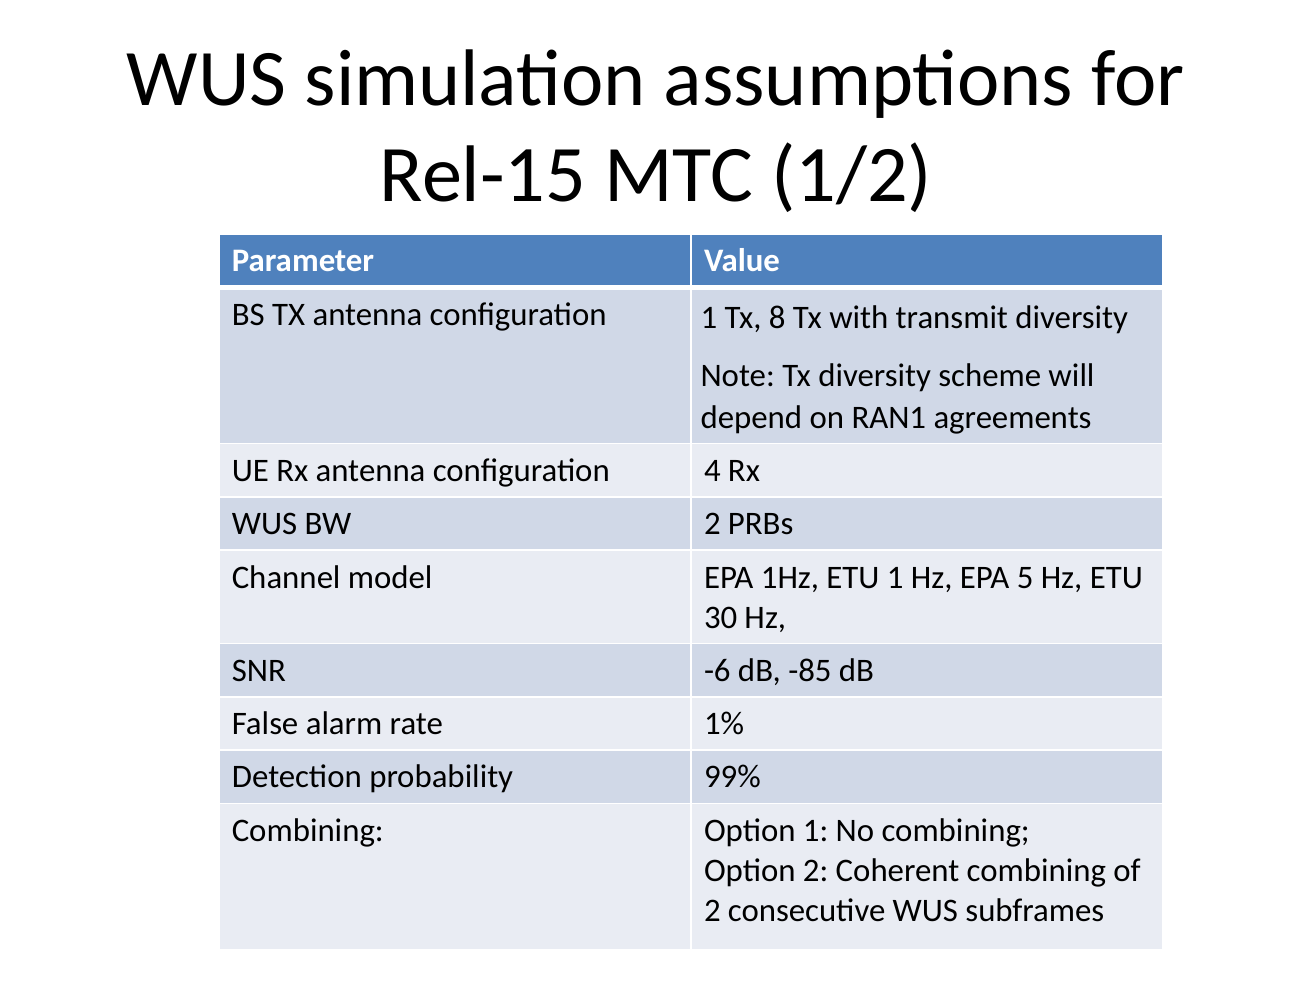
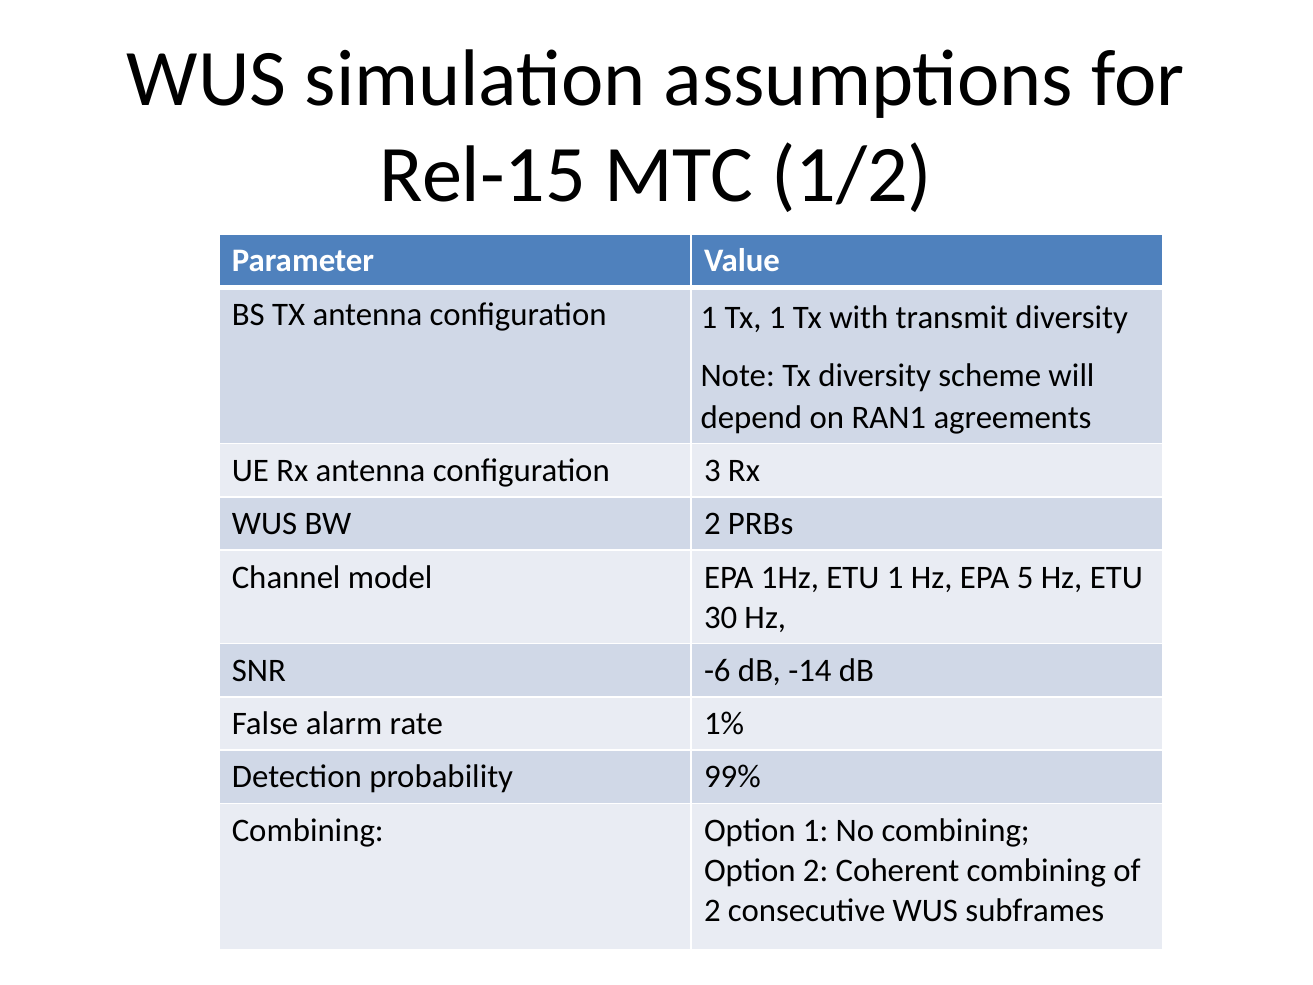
Tx 8: 8 -> 1 (777, 318)
4: 4 -> 3 (712, 471)
-85: -85 -> -14 (810, 670)
